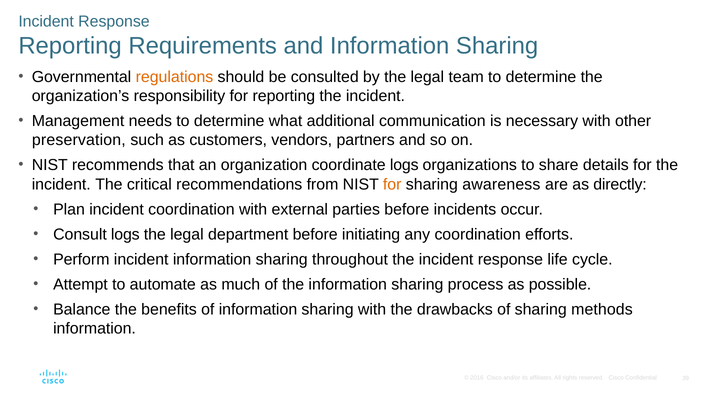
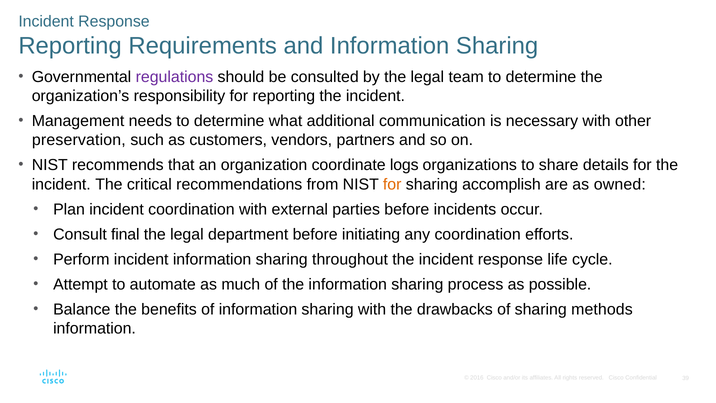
regulations colour: orange -> purple (174, 77)
awareness: awareness -> accomplish (501, 184)
directly: directly -> owned (620, 184)
Consult logs: logs -> final (125, 234)
